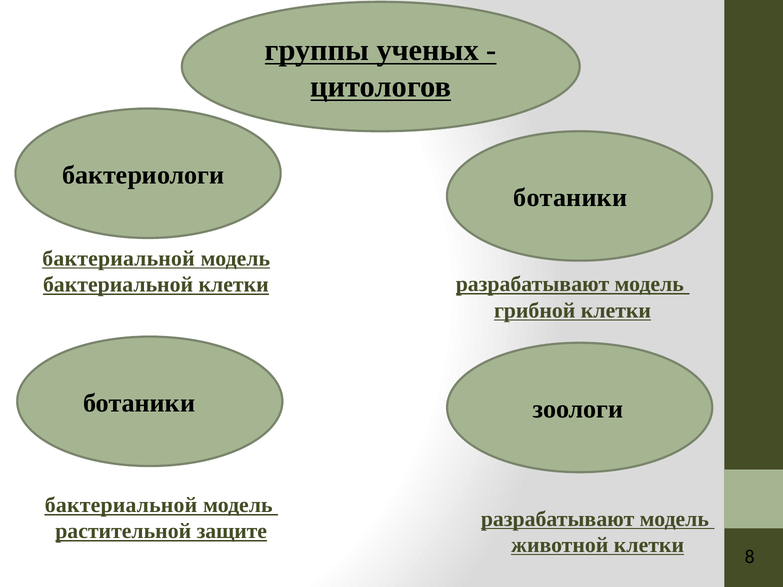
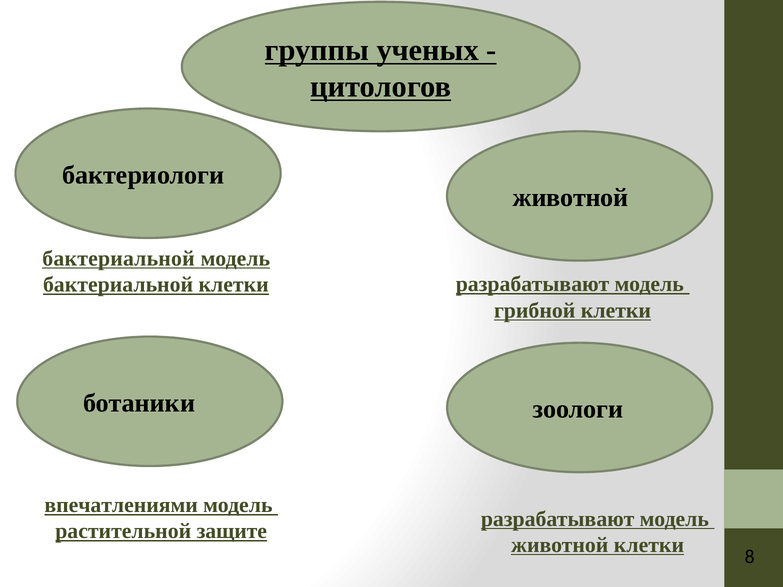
ботаники: ботаники -> животной (571, 198)
бактериальной: бактериальной -> впечатлениями (121, 505)
